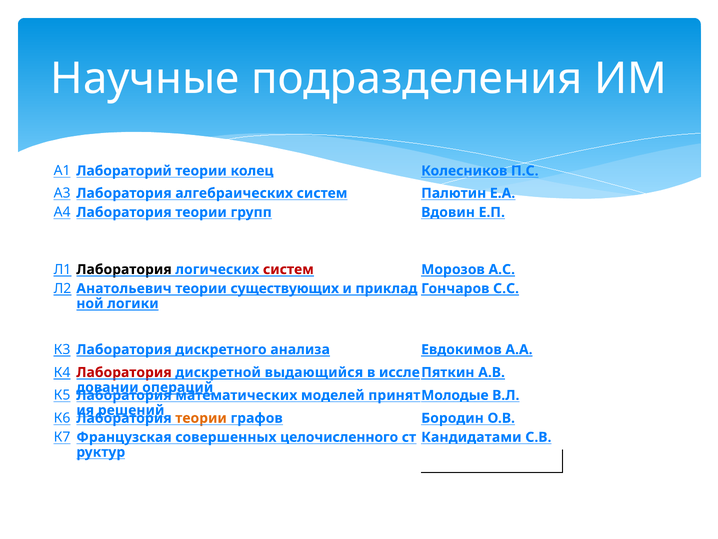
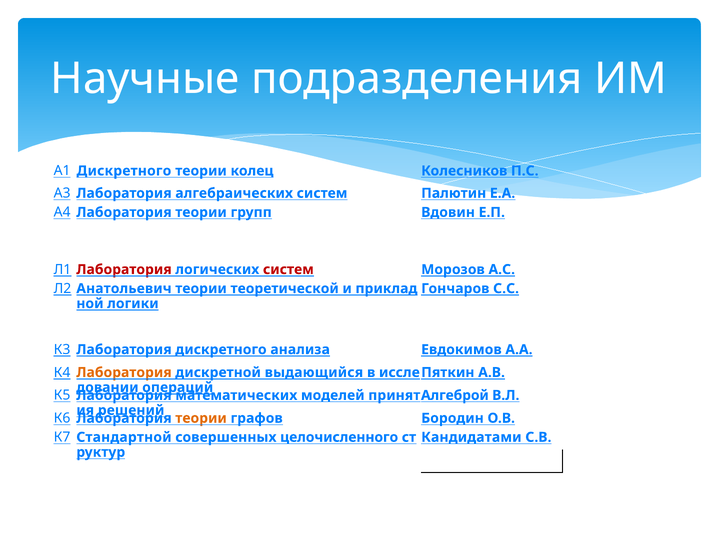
А1 Лабораторий: Лабораторий -> Дискретного (124, 171)
Лаборатория colour: black -> red (124, 269)
существующих: существующих -> теоретической (285, 288)
Лаборатория colour: red -> orange (124, 372)
Молодые: Молодые -> Алгеброй (455, 395)
Французская: Французская -> Стандартной (124, 437)
